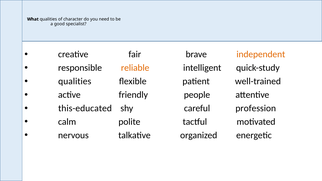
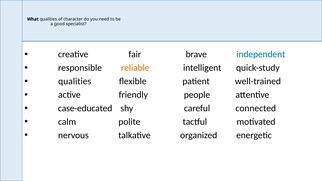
independent colour: orange -> blue (261, 54)
this-educated: this-educated -> case-educated (85, 108)
profession: profession -> connected (256, 108)
